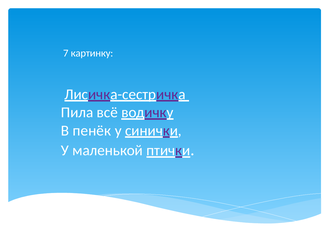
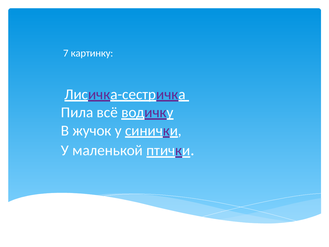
пенёк: пенёк -> жучок (92, 130)
